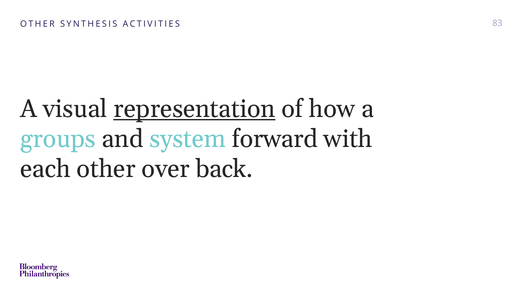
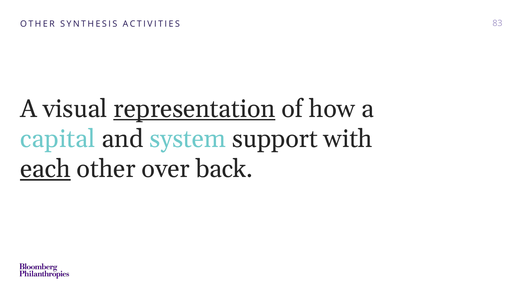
groups: groups -> capital (58, 139)
forward: forward -> support (275, 139)
each underline: none -> present (45, 169)
